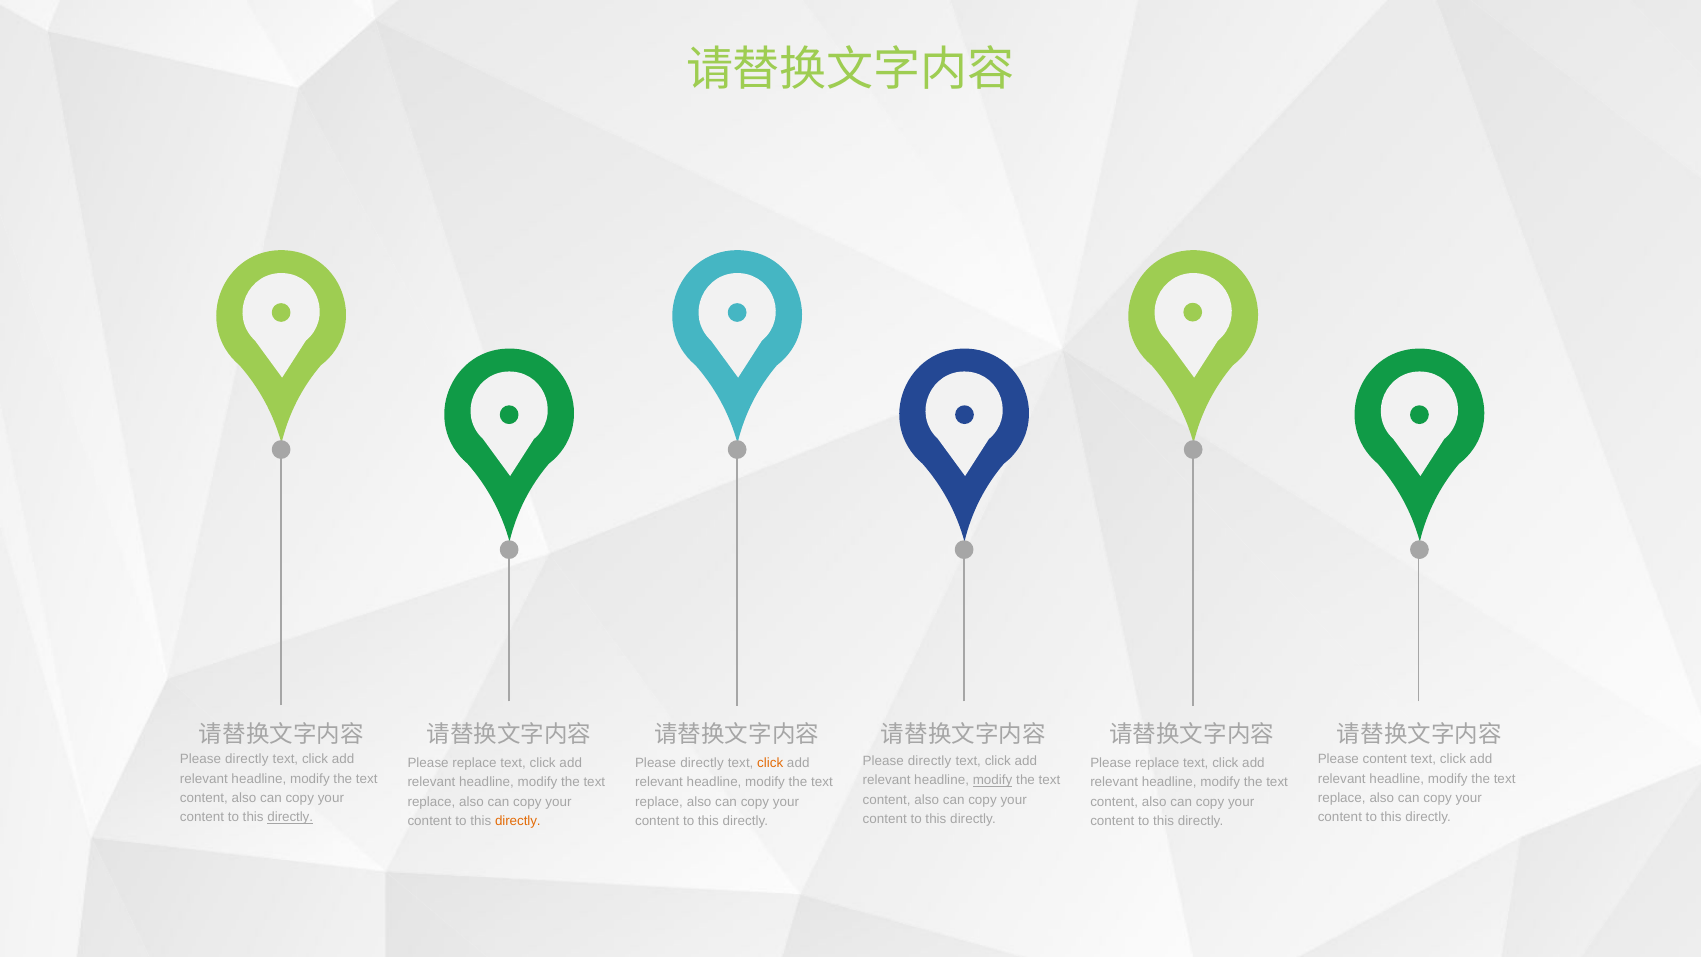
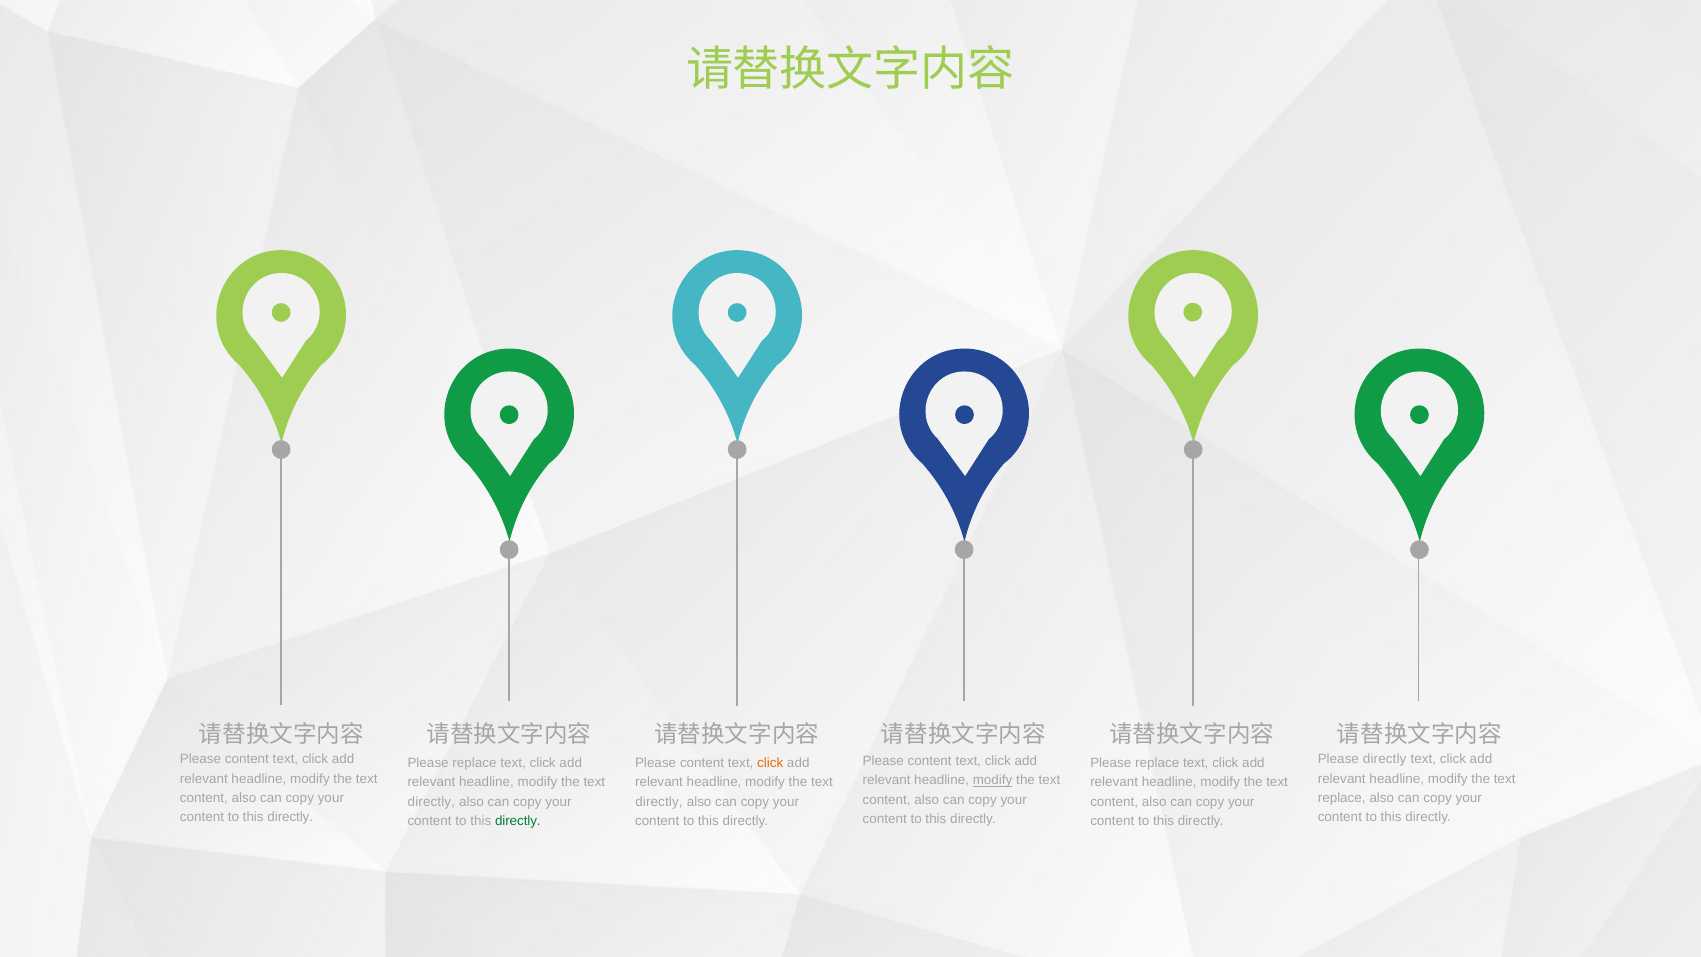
directly: directly -> content (247, 759)
Please content: content -> directly (1385, 759)
directly: directly -> content (930, 761)
directly: directly -> content (702, 763)
replace: replace -> directly (431, 802)
replace: replace -> directly (659, 802)
directly underline: present -> none (290, 817)
directly colour: orange -> green (518, 821)
